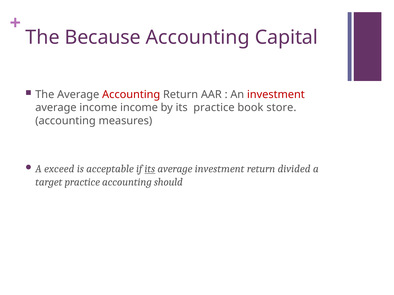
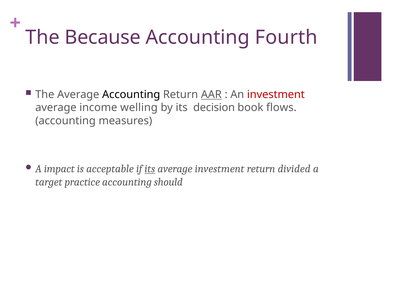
Capital: Capital -> Fourth (286, 37)
Accounting colour: red -> black (131, 95)
AAR underline: none -> present (211, 95)
income income: income -> welling (139, 108)
its practice: practice -> decision (214, 108)
store: store -> flows (281, 108)
exceed: exceed -> impact (59, 169)
